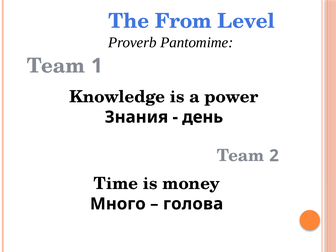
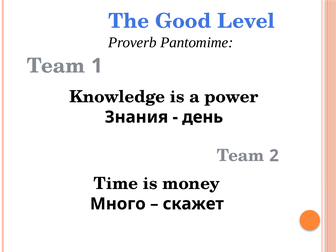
From: From -> Good (183, 21)
голова: голова -> скажет (193, 204)
